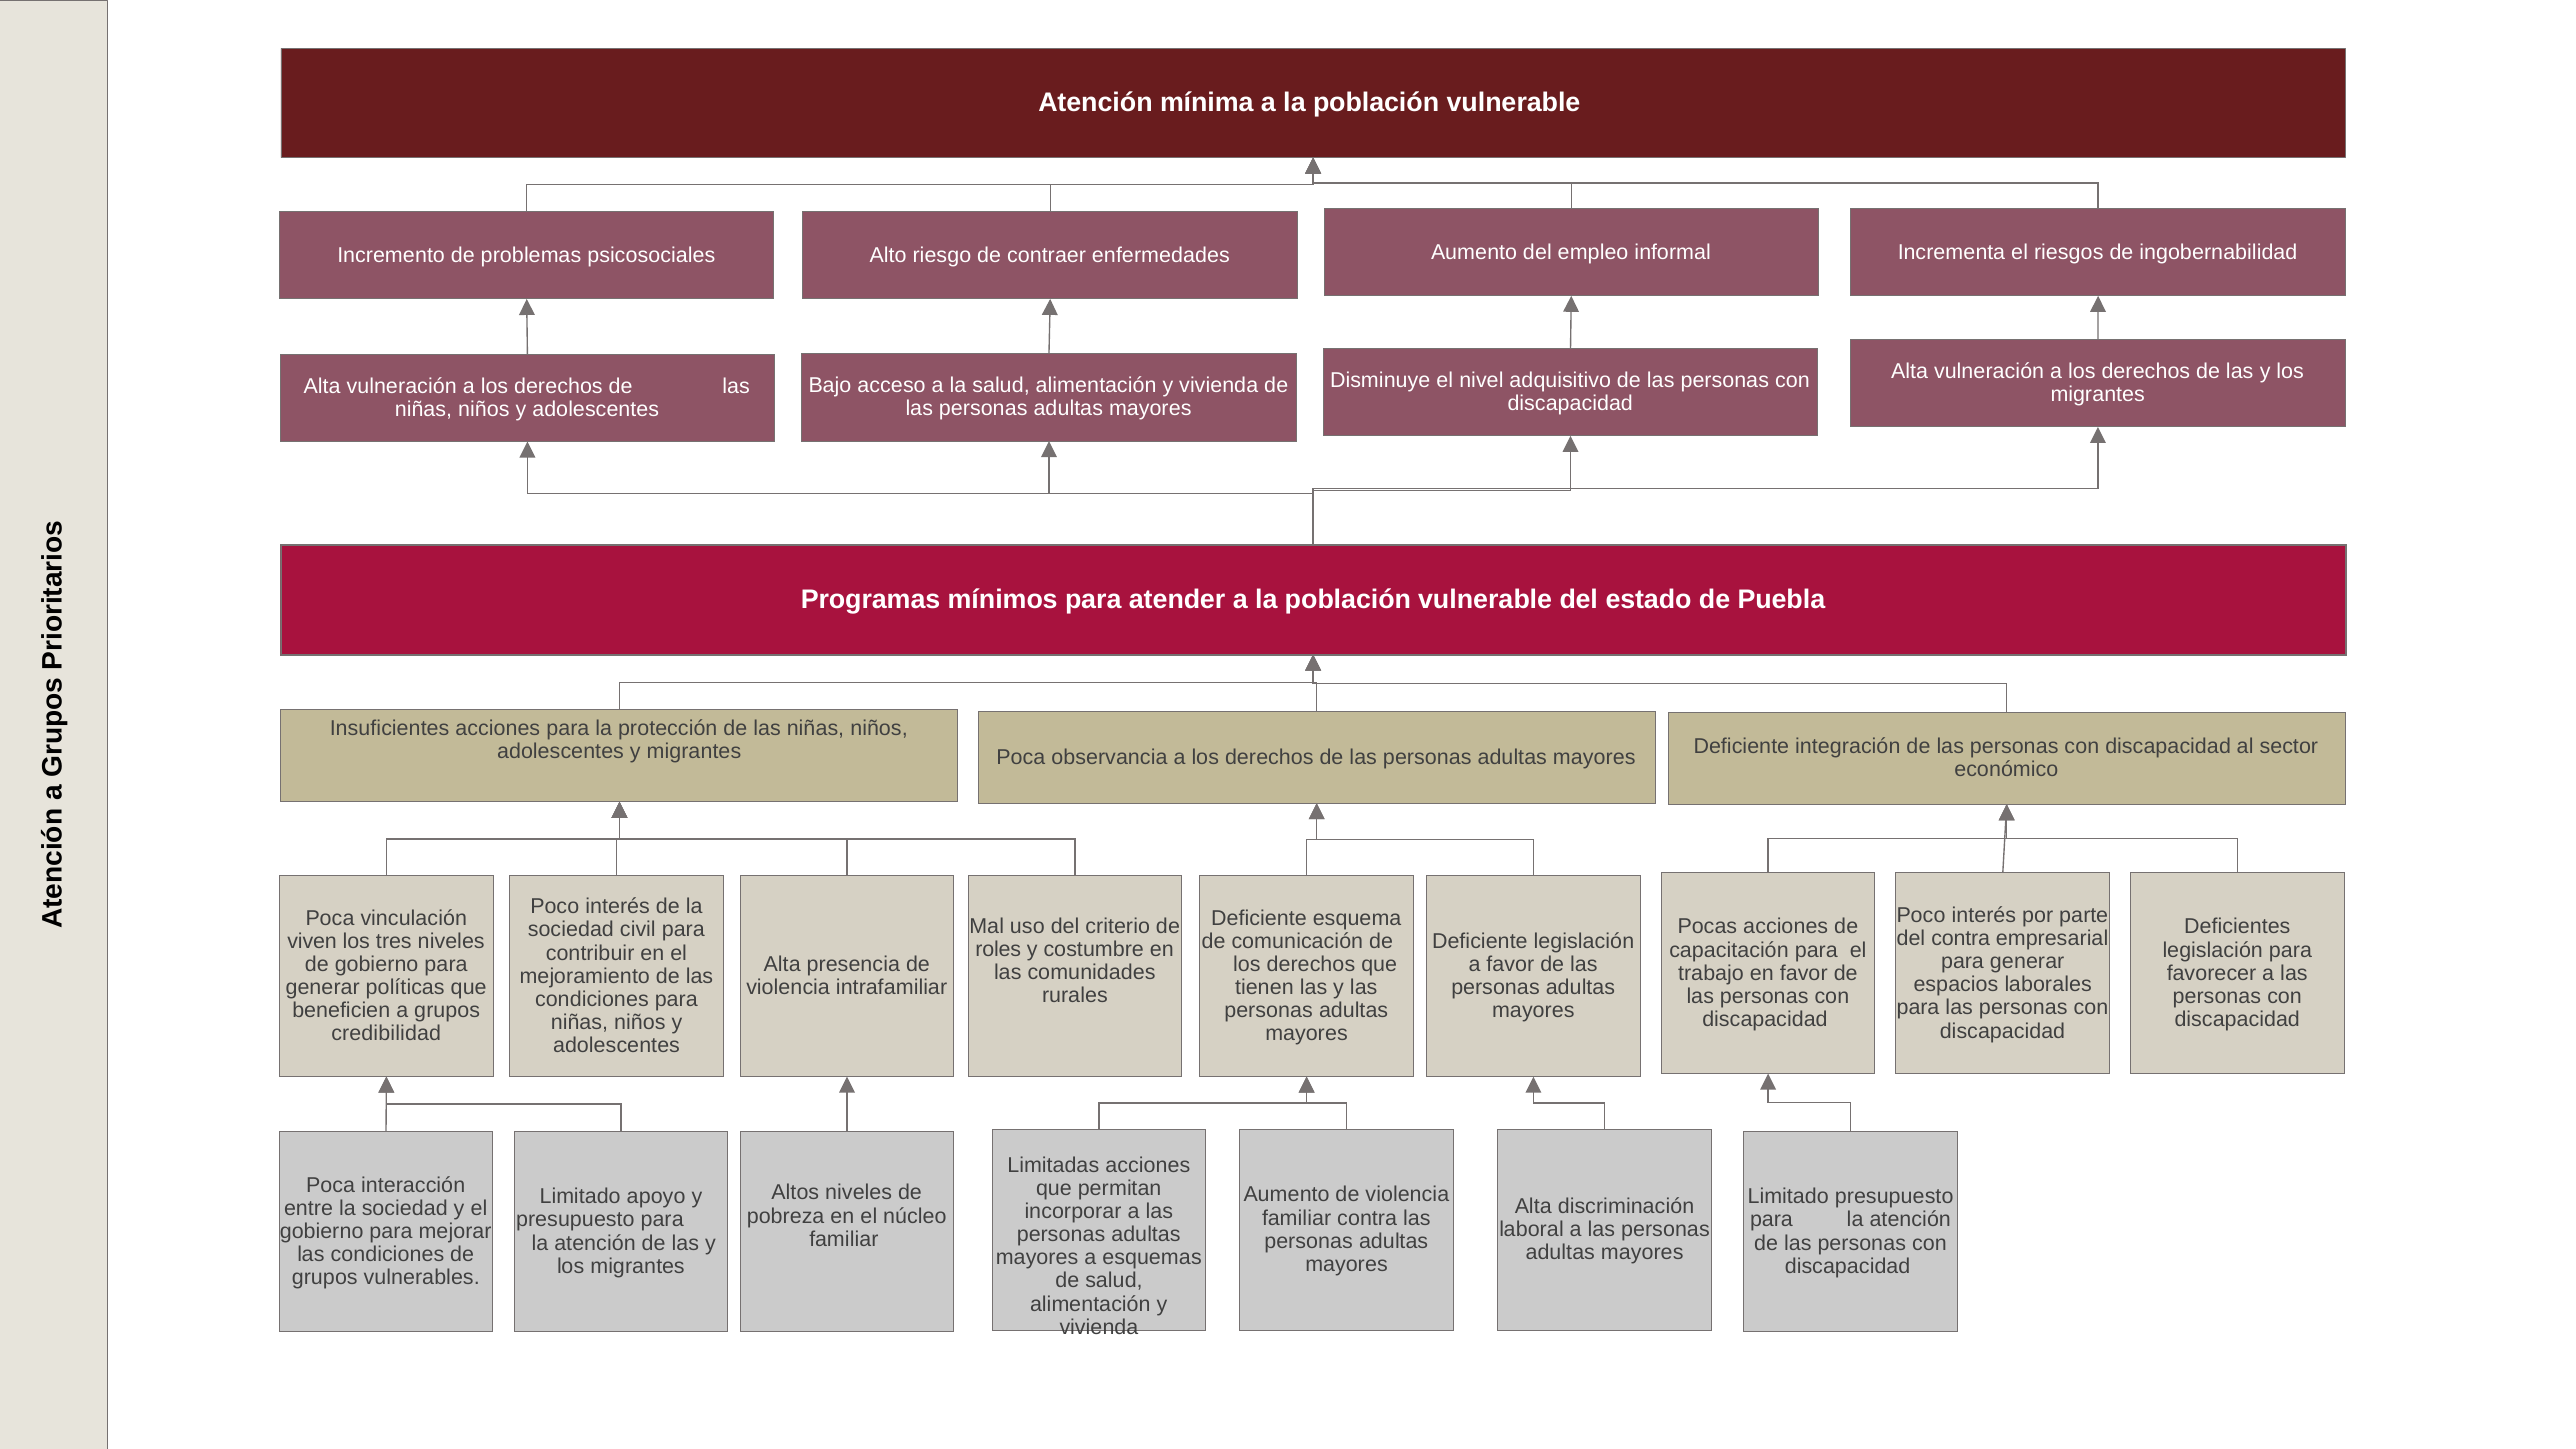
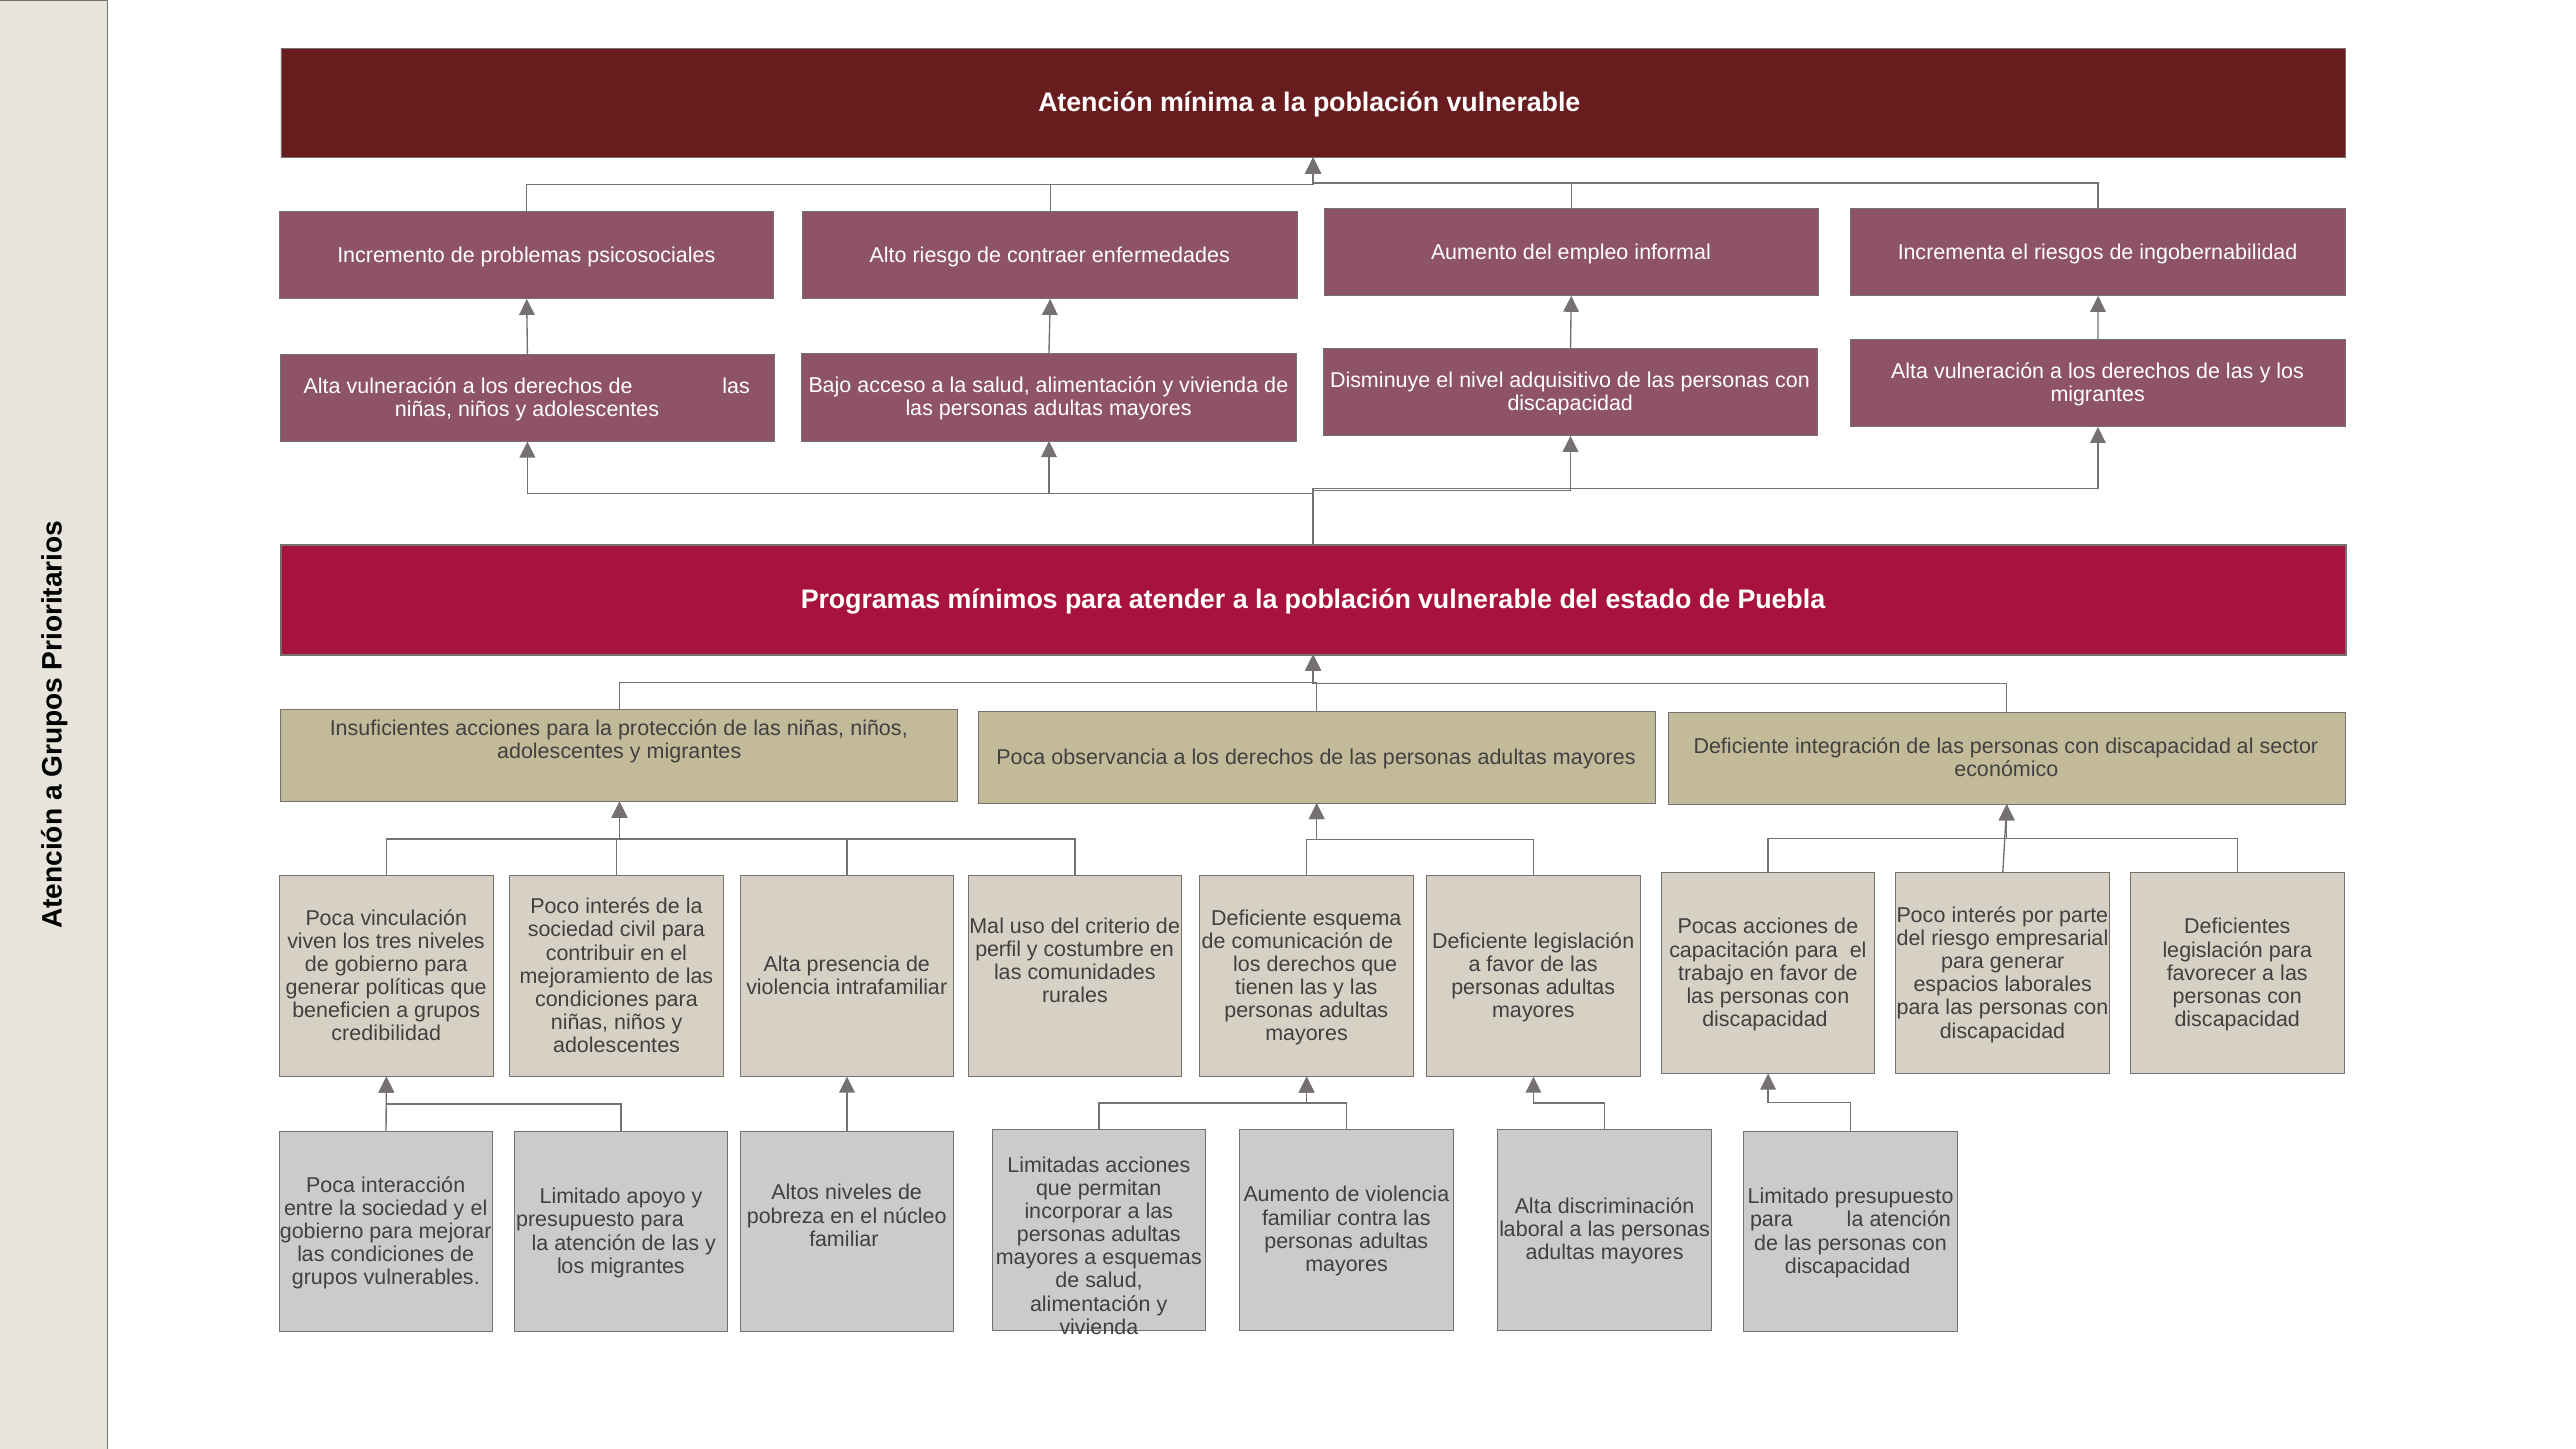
del contra: contra -> riesgo (1961, 938)
roles: roles -> perfil (998, 949)
